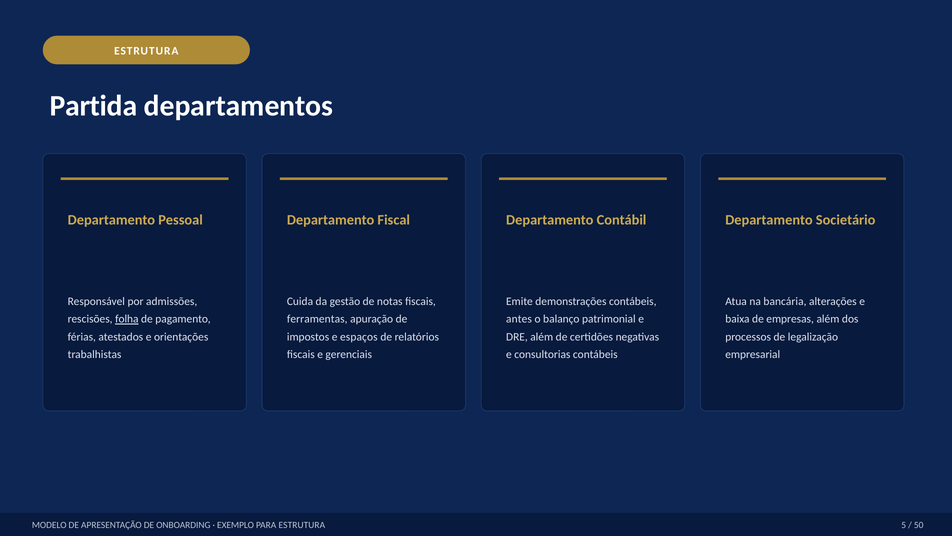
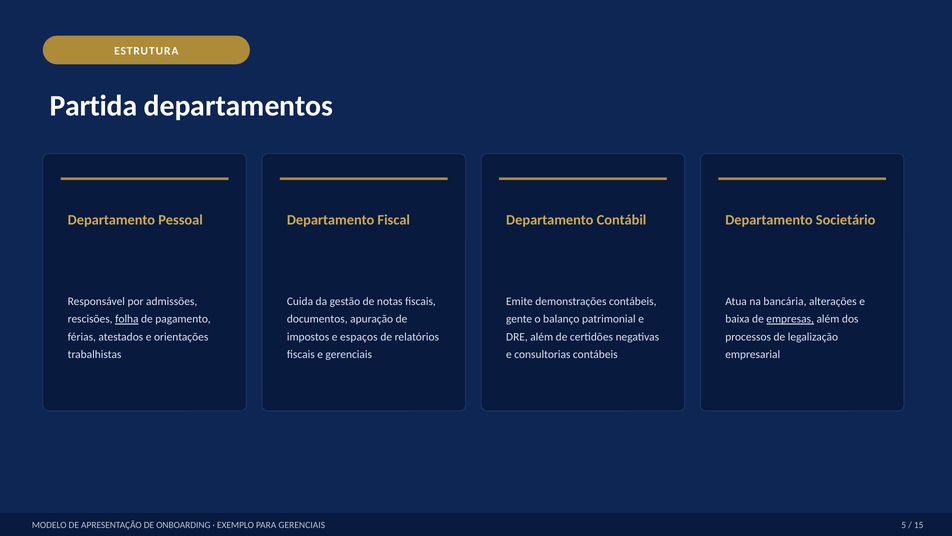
ferramentas: ferramentas -> documentos (317, 319)
antes: antes -> gente (519, 319)
empresas underline: none -> present (790, 319)
PARA ESTRUTURA: ESTRUTURA -> GERENCIAIS (302, 525)
50: 50 -> 15 (919, 525)
